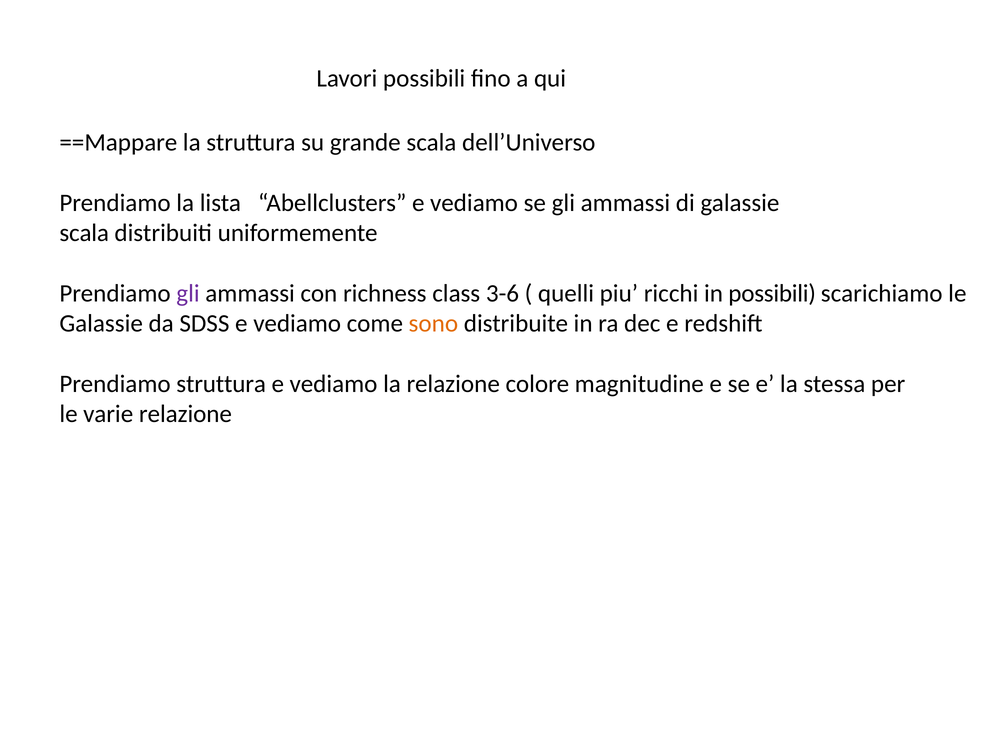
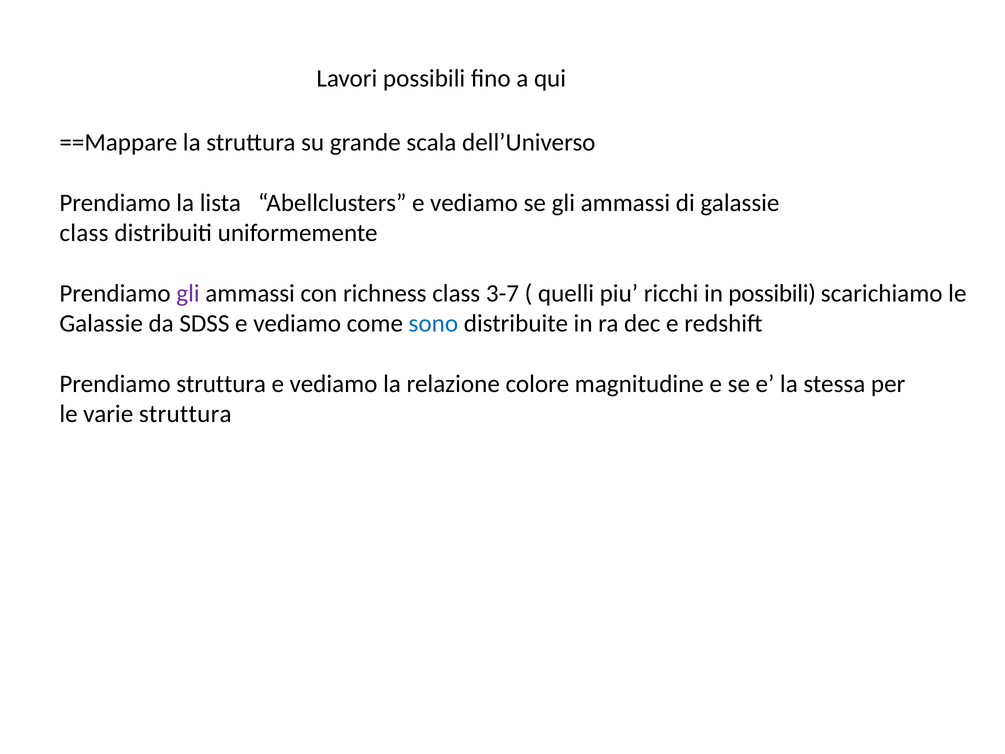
scala: scala -> class (84, 233)
3-6: 3-6 -> 3-7 (502, 293)
sono colour: orange -> blue (433, 323)
varie relazione: relazione -> struttura (185, 414)
